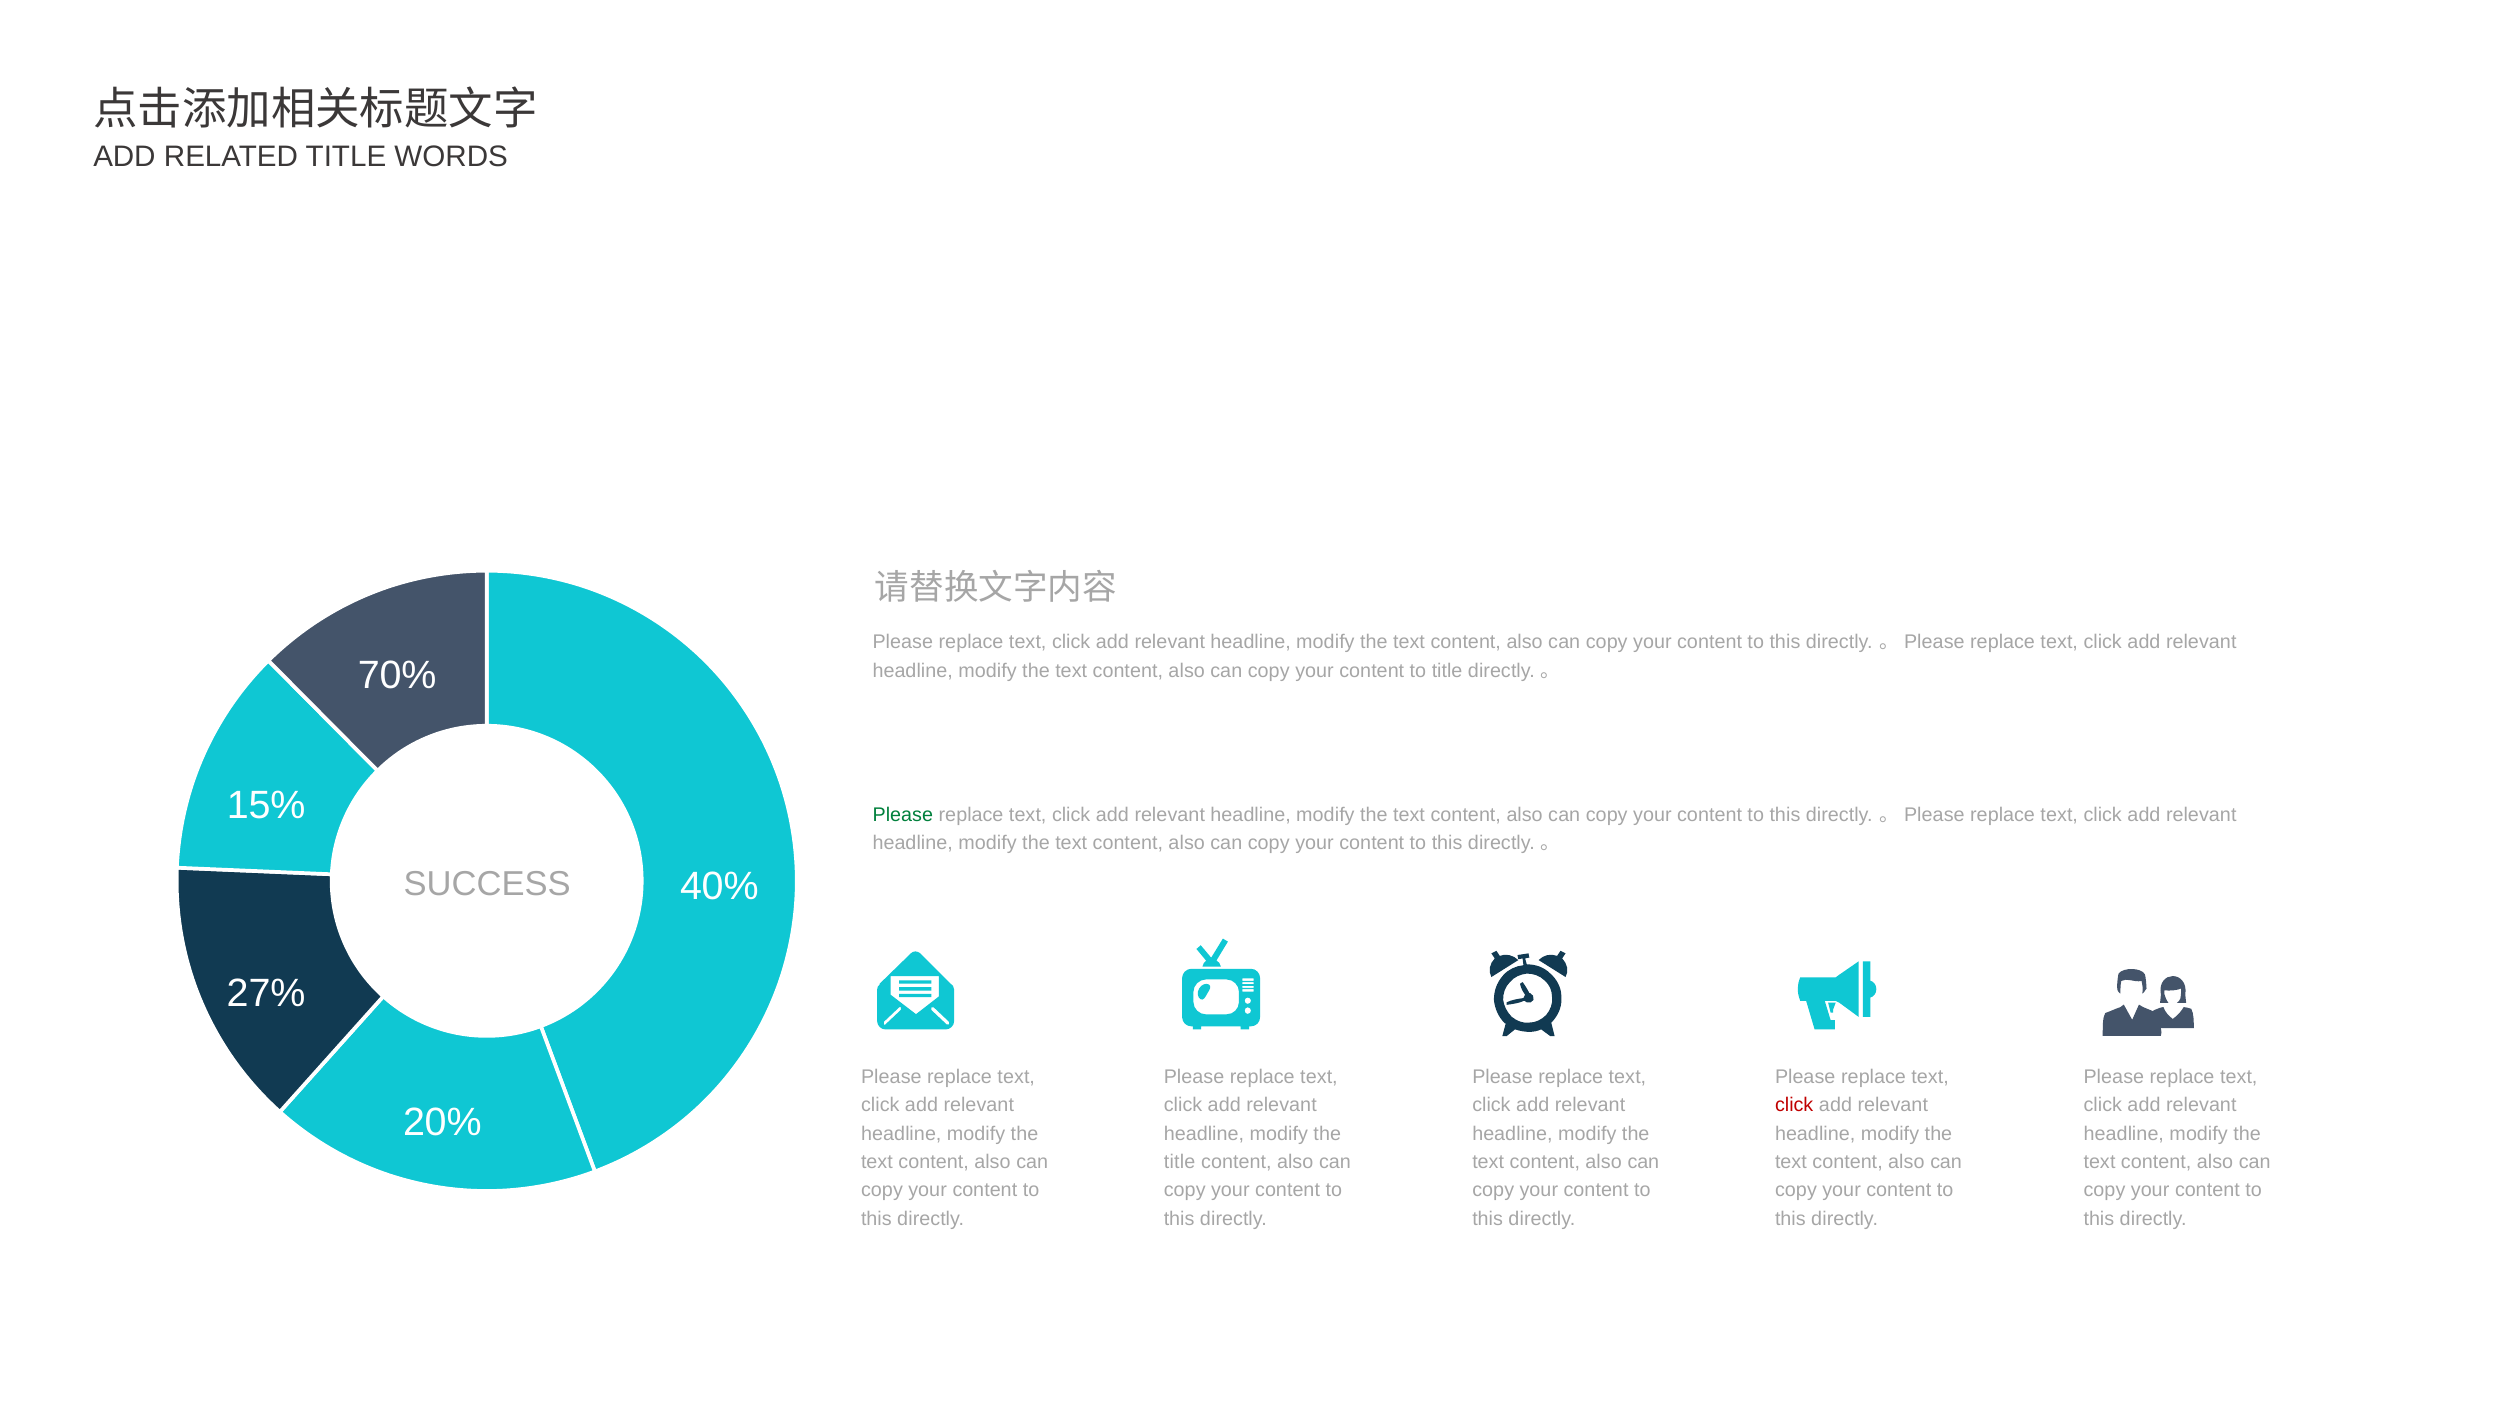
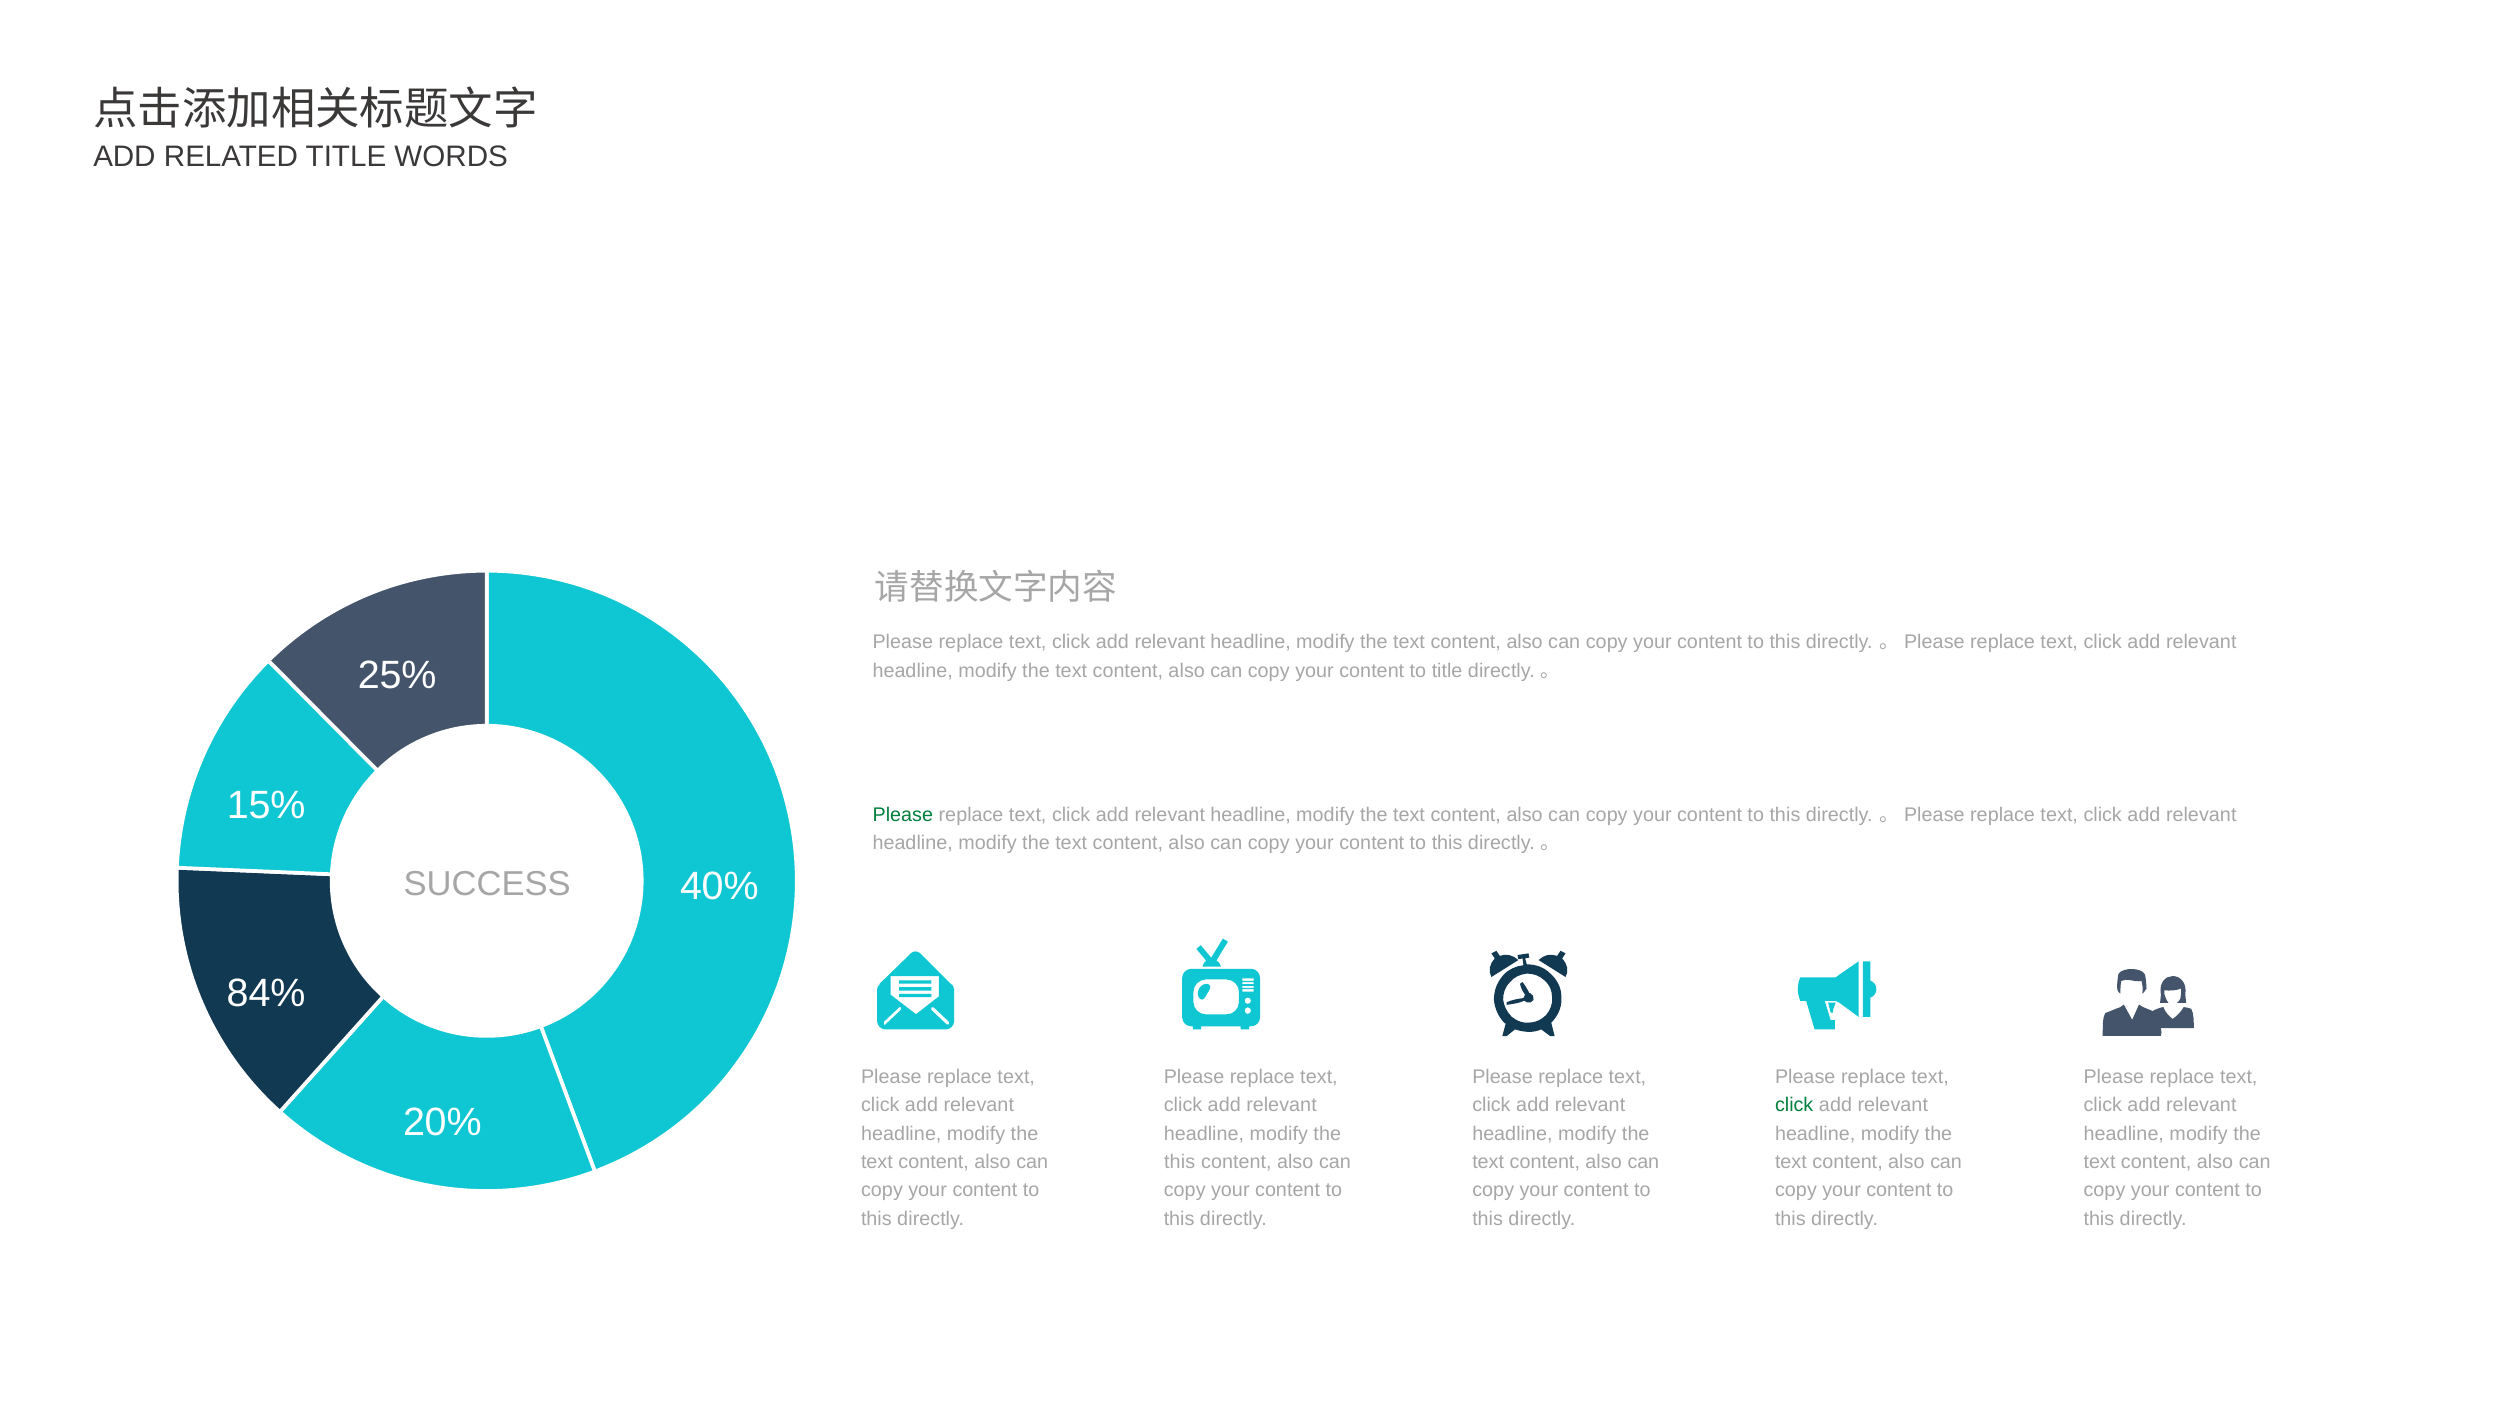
70%: 70% -> 25% (397, 676)
27%: 27% -> 84% (266, 993)
click colour: red -> green (1794, 1105)
title: title -> this (1180, 1162)
